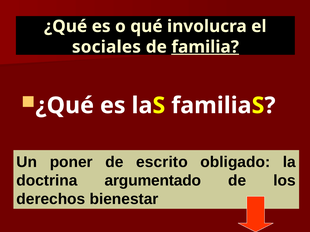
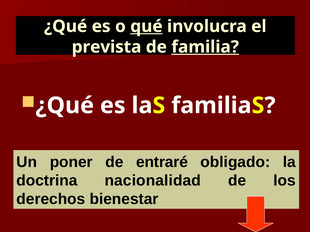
qué underline: none -> present (146, 26)
sociales: sociales -> prevista (107, 47)
escrito: escrito -> entraré (162, 162)
argumentado: argumentado -> nacionalidad (153, 181)
